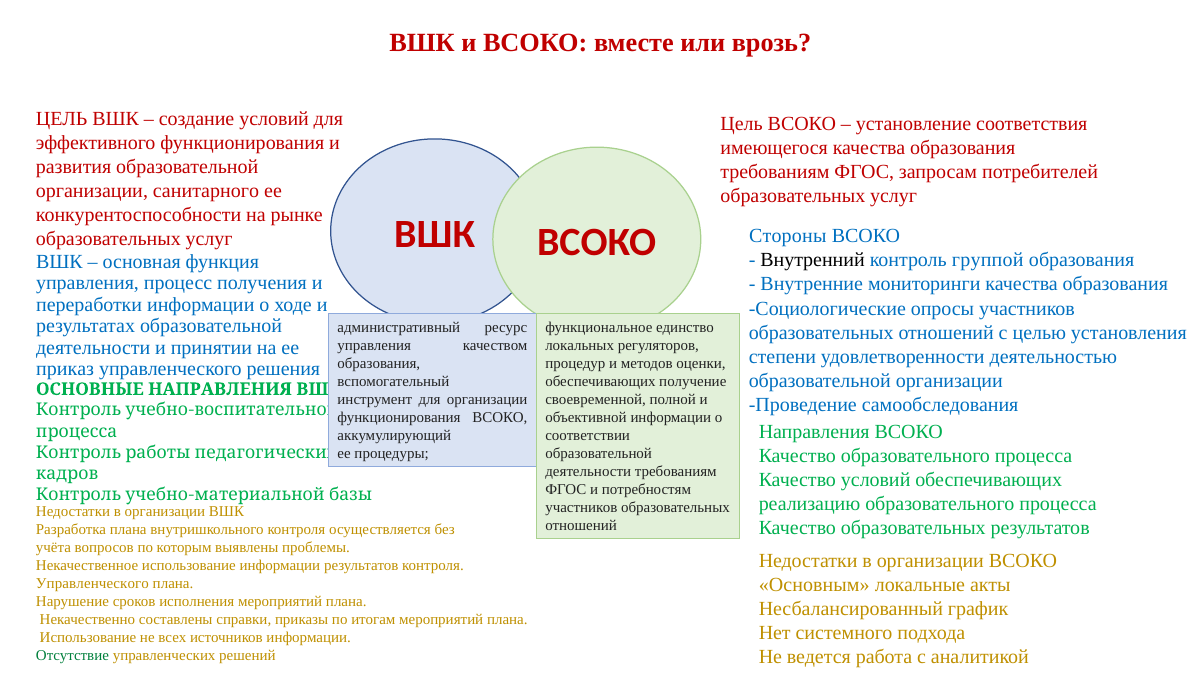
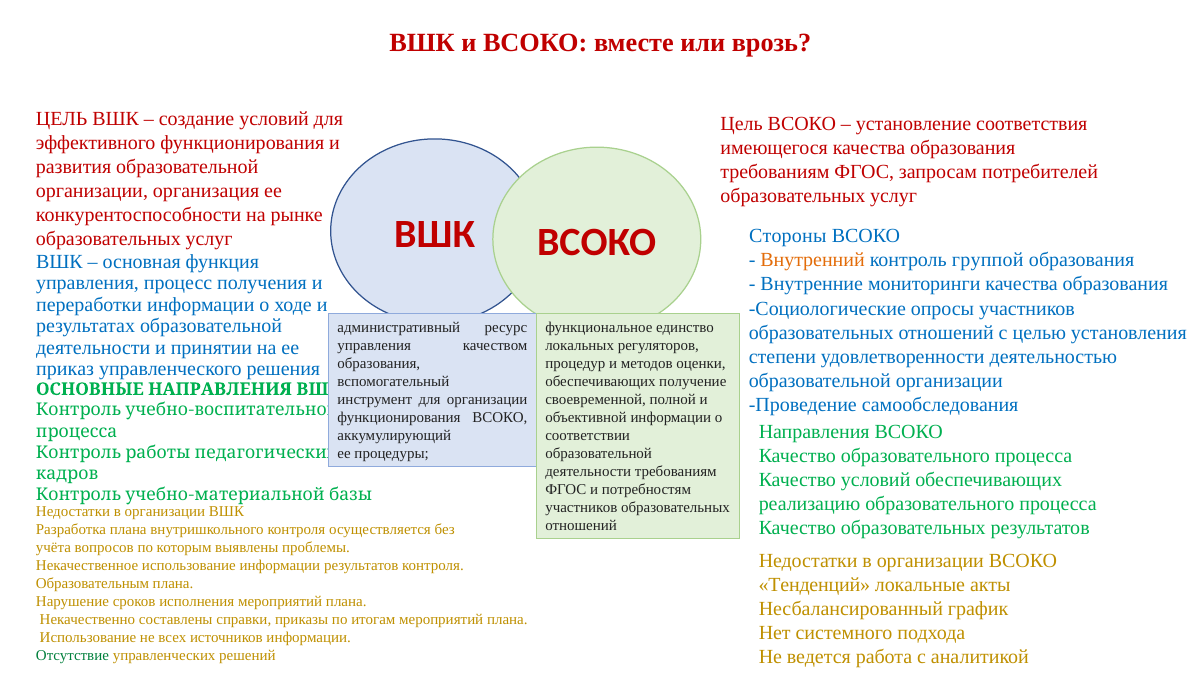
санитарного: санитарного -> организация (206, 191)
Внутренний colour: black -> orange (813, 260)
Основным: Основным -> Тенденций (814, 585)
Управленческого: Управленческого -> Образовательным (93, 583)
